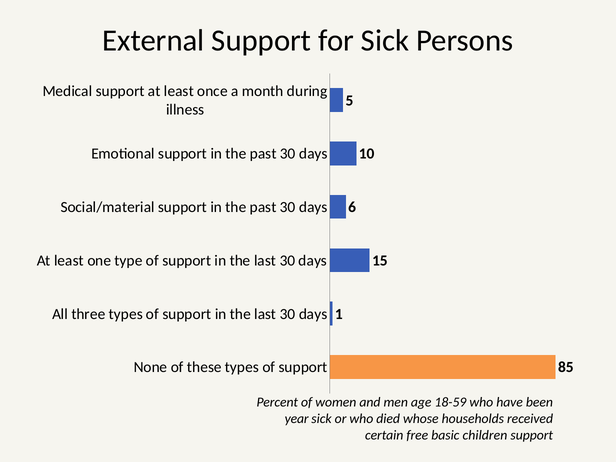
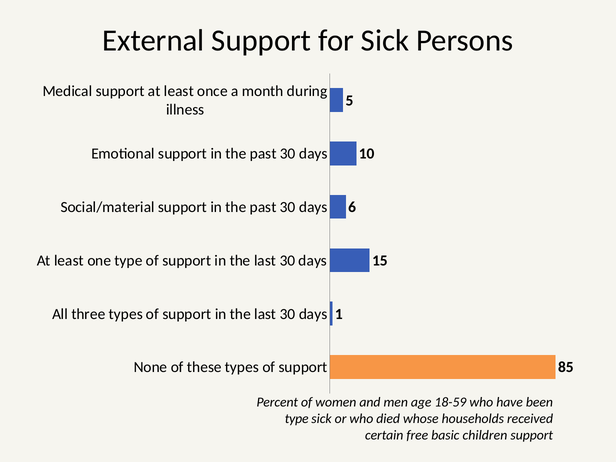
year: year -> type (297, 419)
